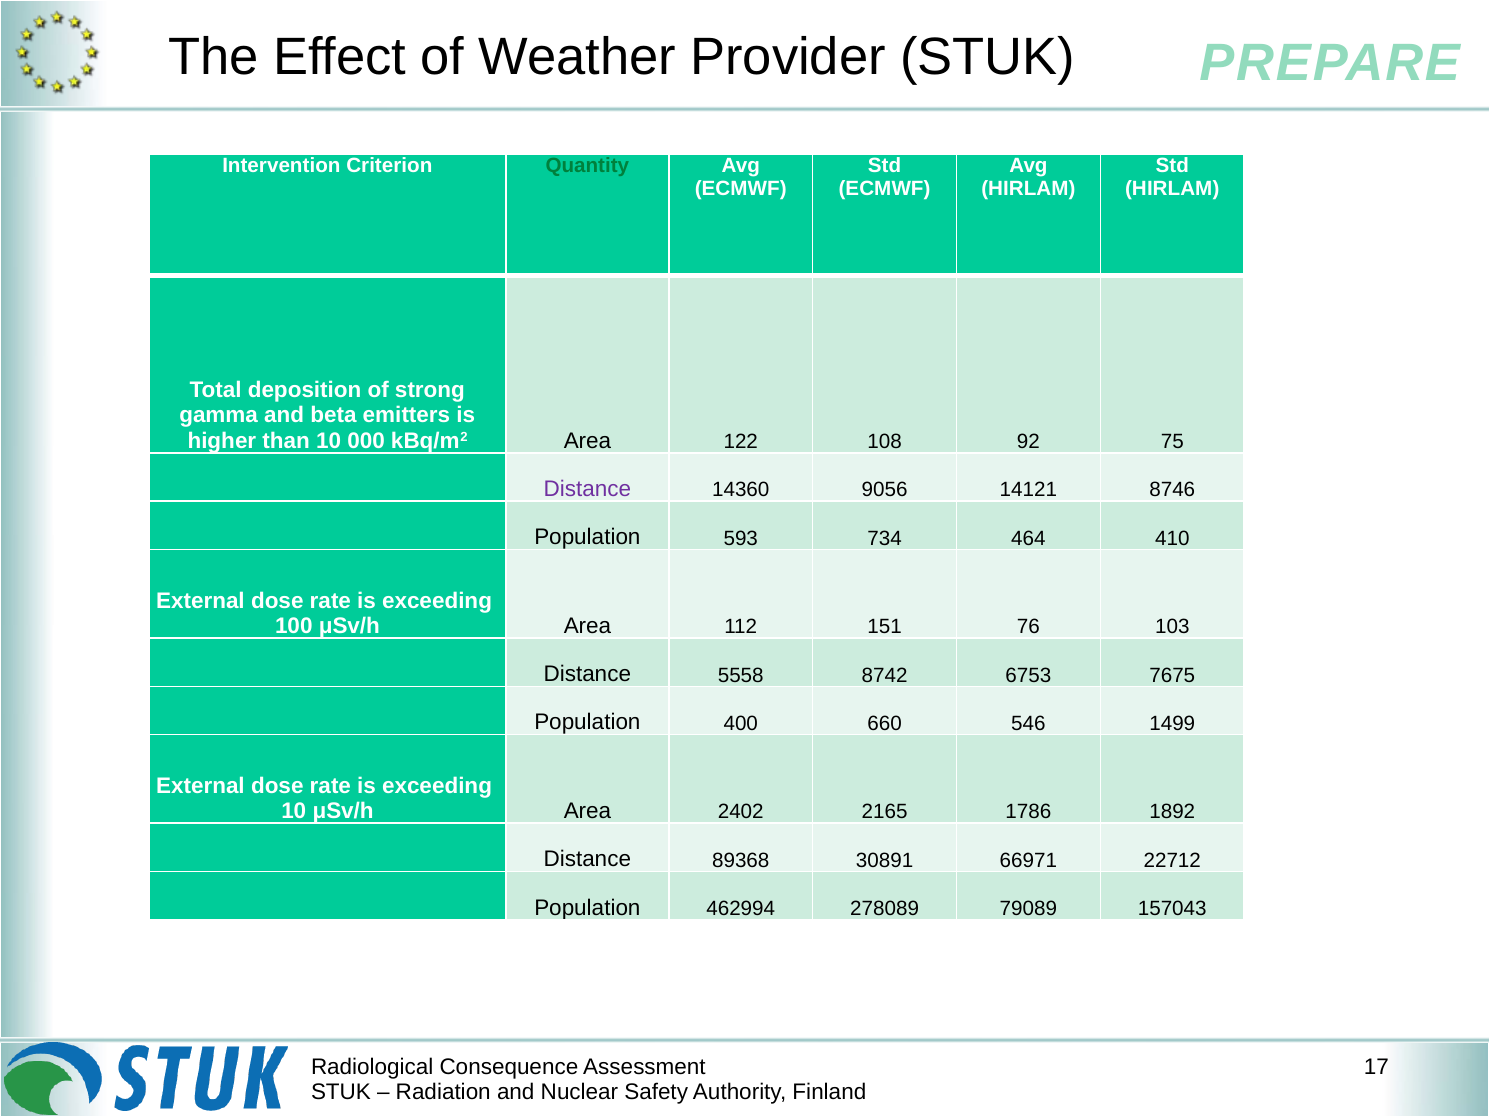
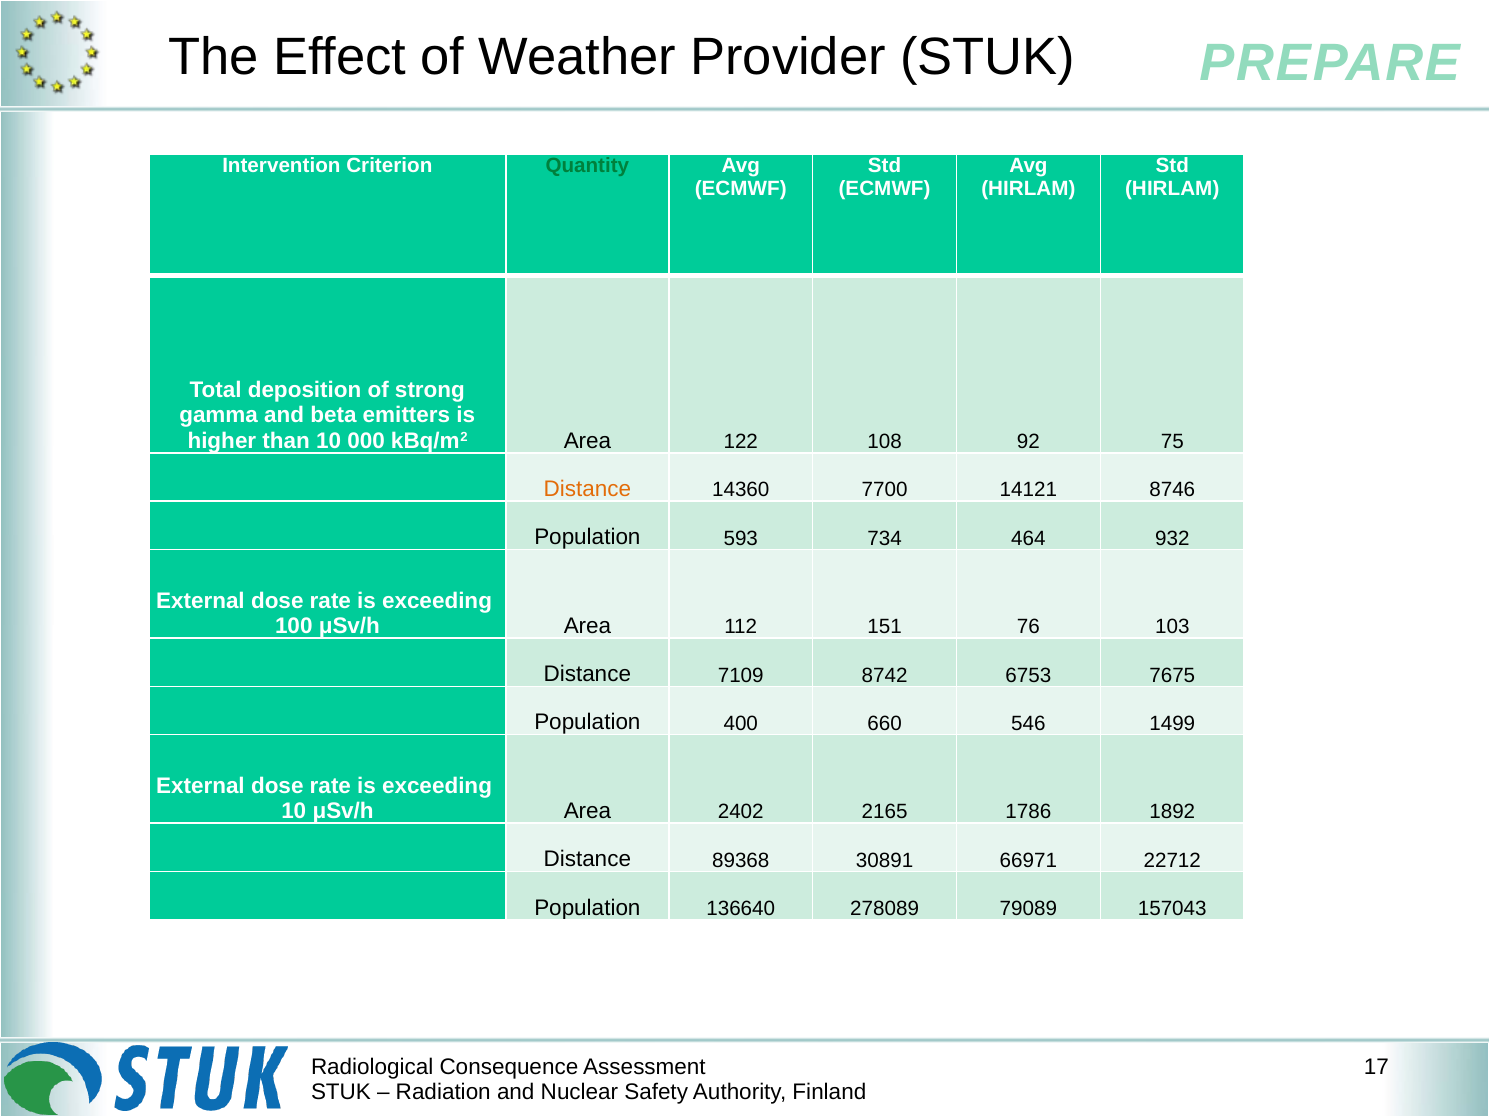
Distance colour: purple -> orange (587, 489)
9056: 9056 -> 7700 (885, 490)
410: 410 -> 932 (1172, 538)
5558: 5558 -> 7109 (741, 675)
462994: 462994 -> 136640 (741, 908)
